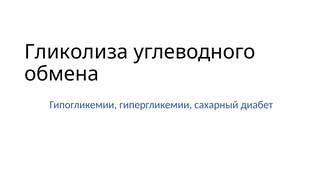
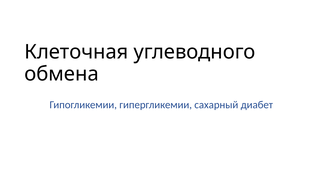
Гликолиза: Гликолиза -> Клеточная (76, 52)
